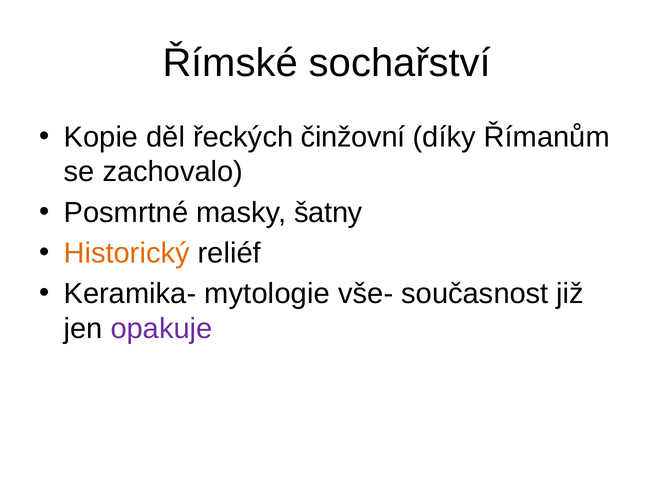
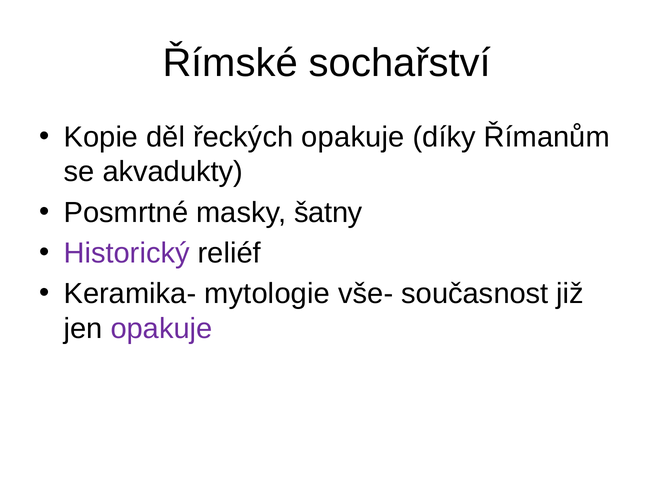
řeckých činžovní: činžovní -> opakuje (353, 137)
zachovalo: zachovalo -> akvadukty (173, 172)
Historický colour: orange -> purple (127, 254)
